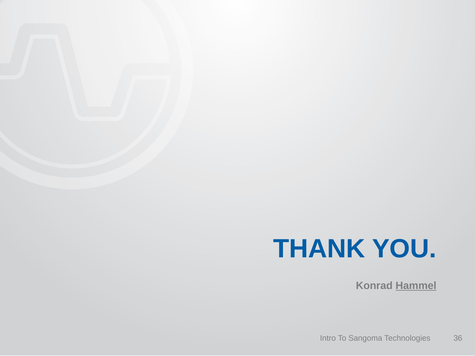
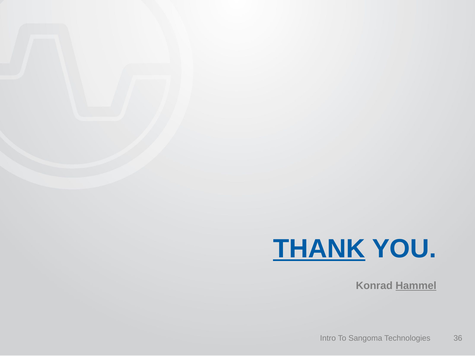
THANK underline: none -> present (319, 249)
